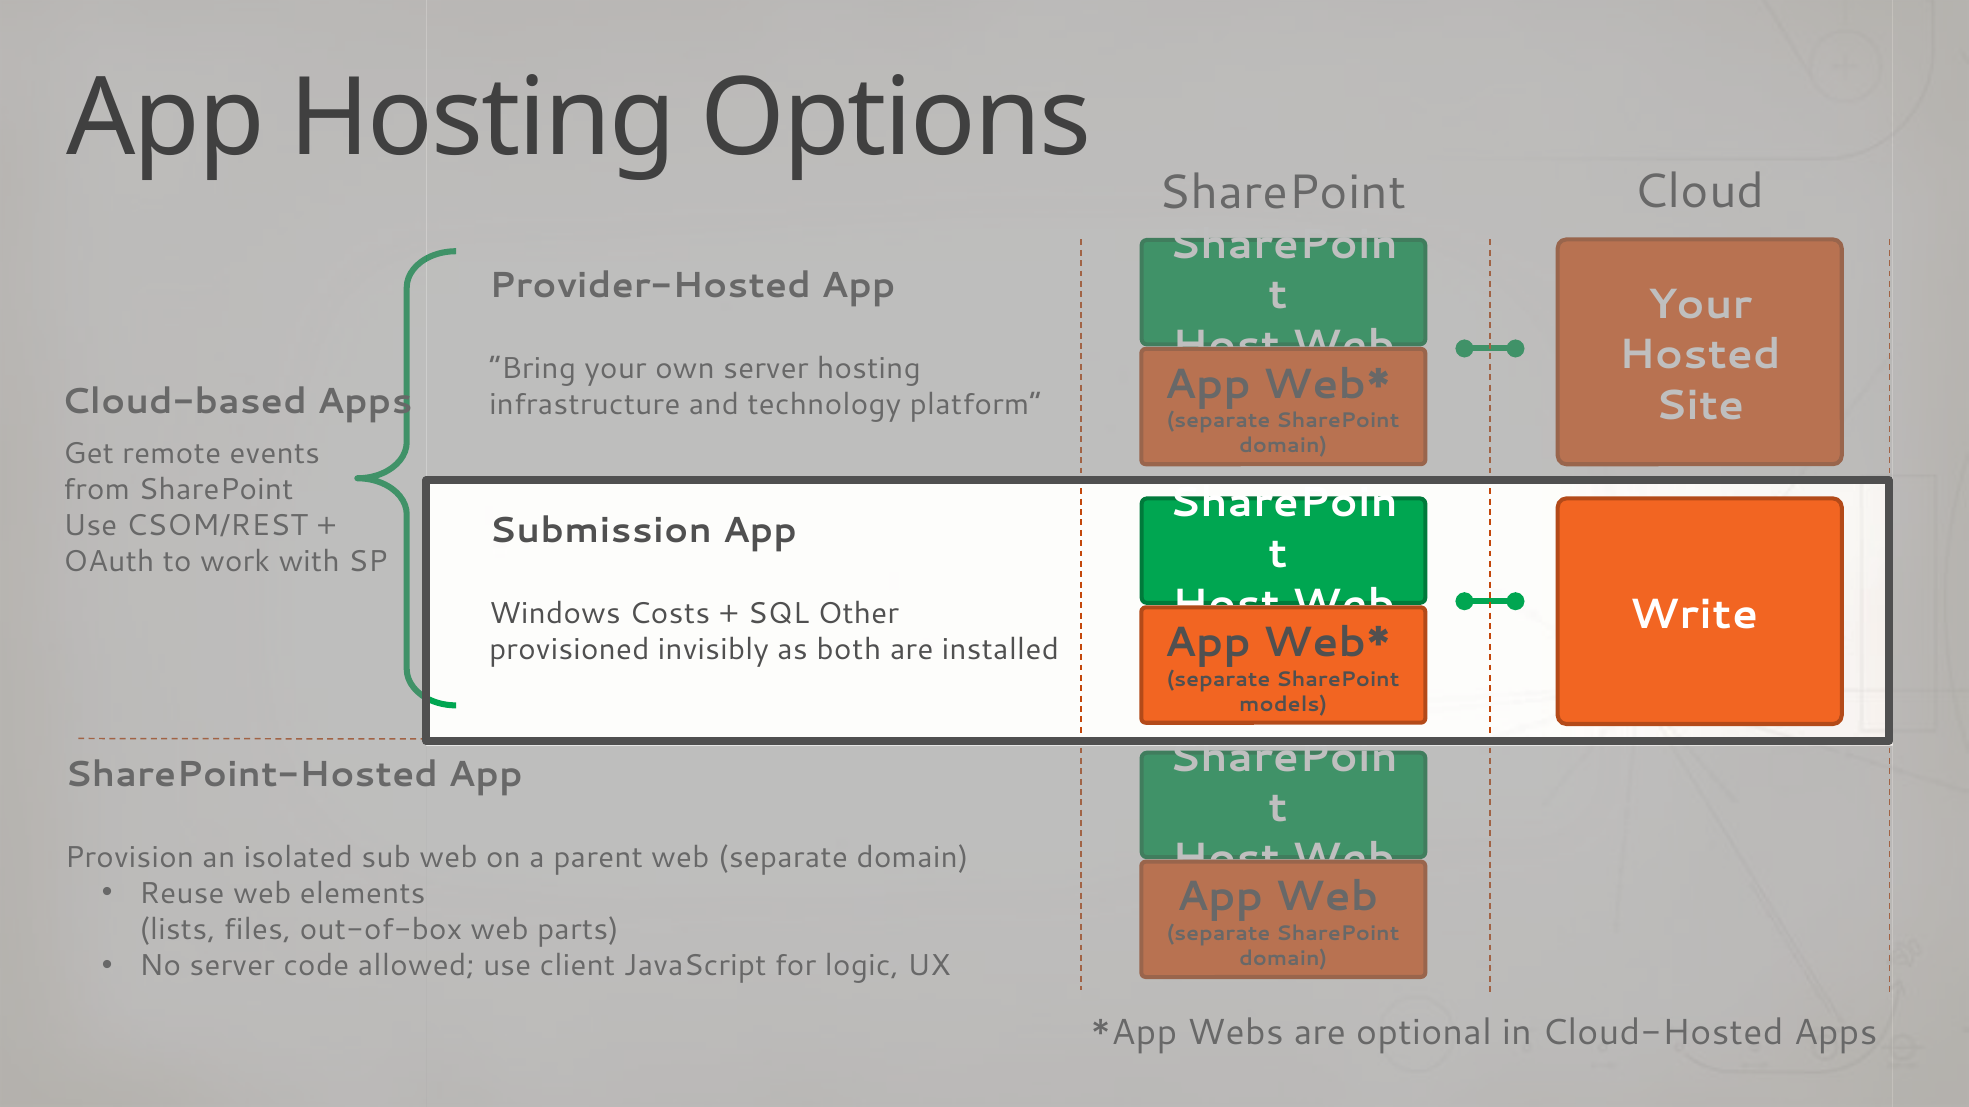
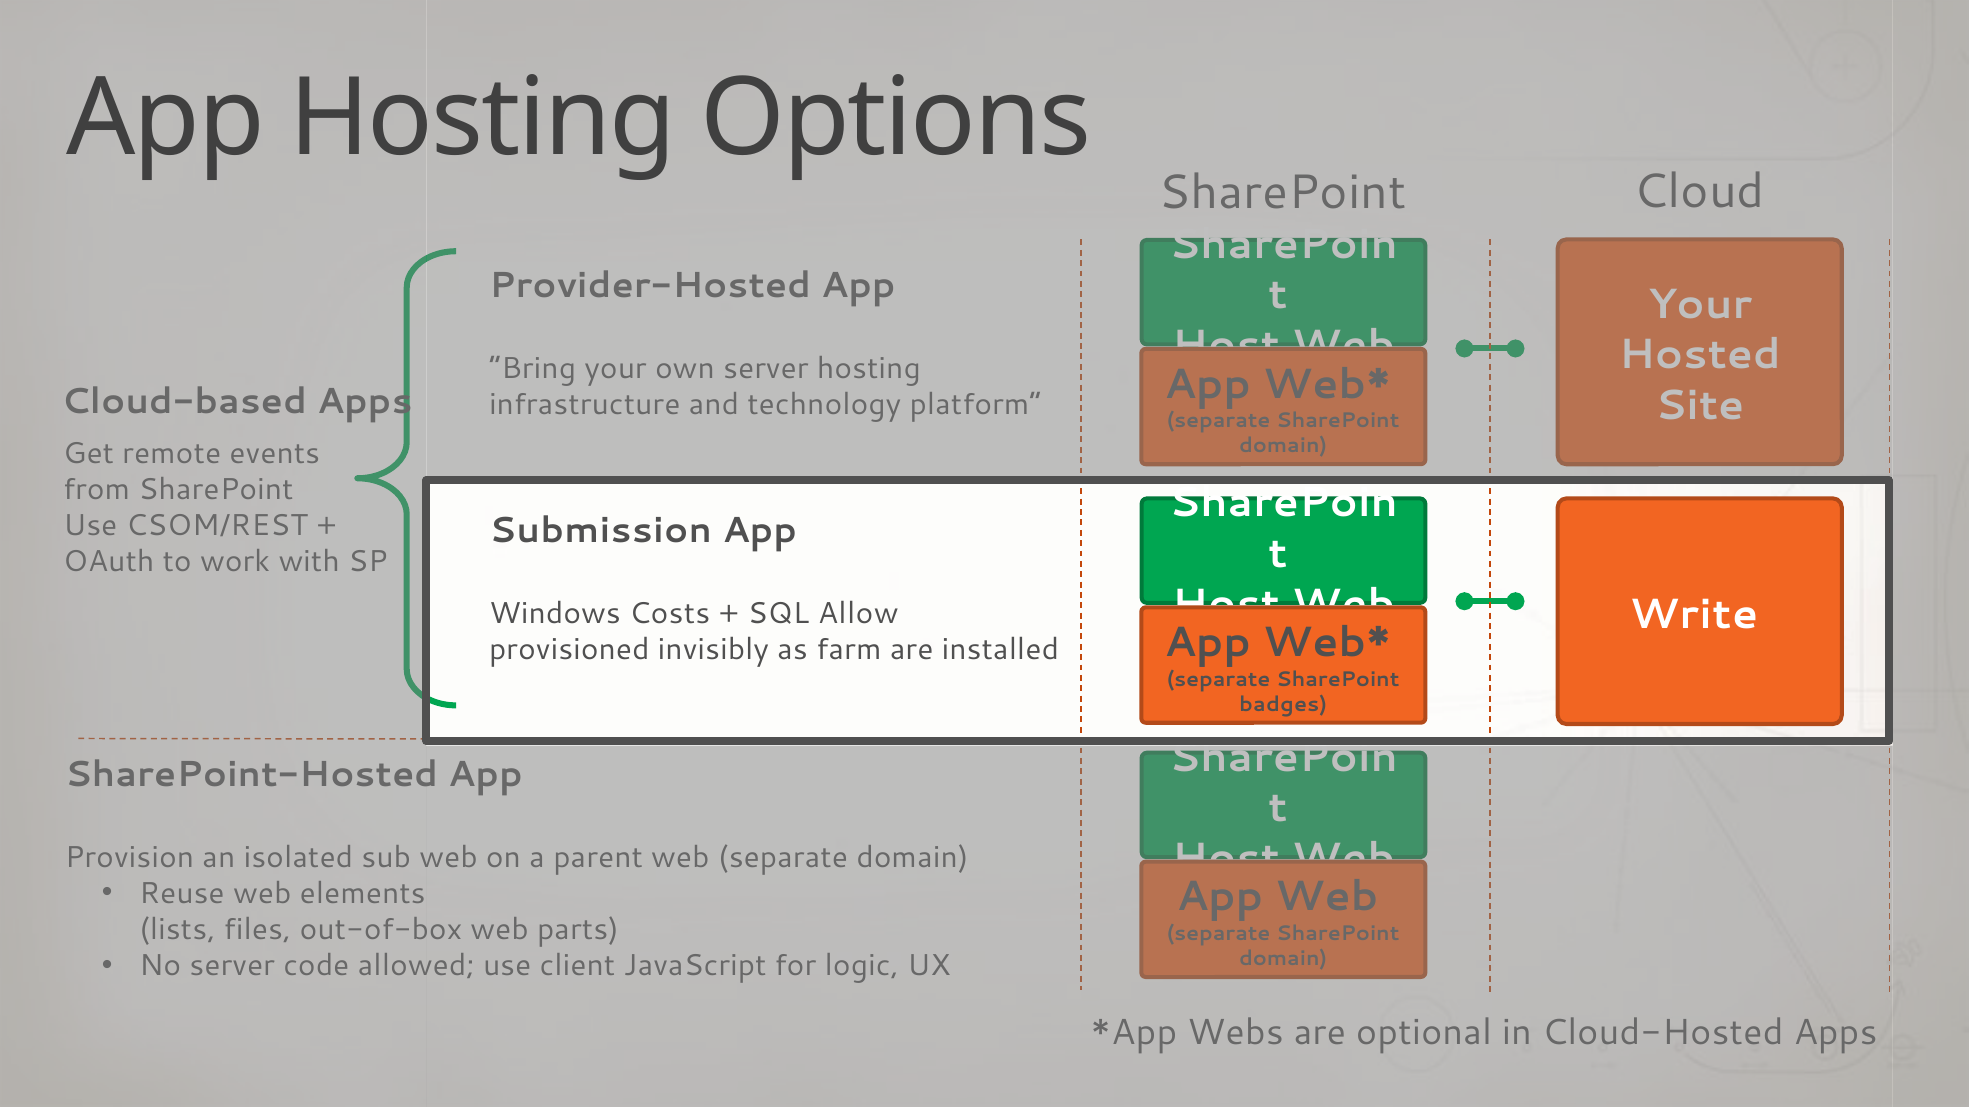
Other: Other -> Allow (858, 614)
both: both -> farm (849, 650)
models: models -> badges (1283, 705)
